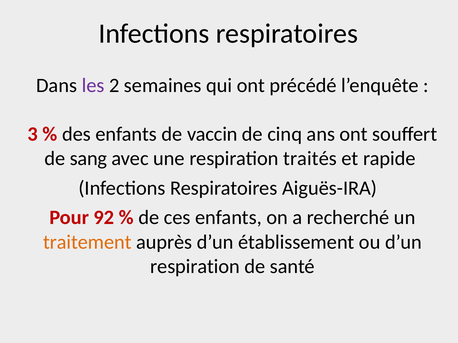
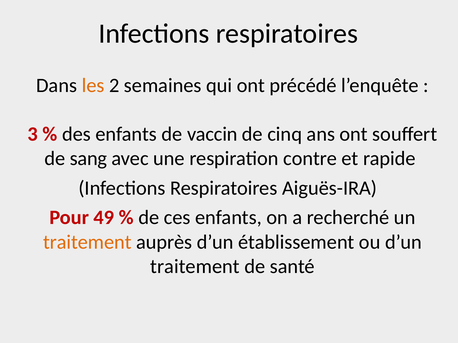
les colour: purple -> orange (93, 86)
traités: traités -> contre (310, 159)
92: 92 -> 49 (104, 218)
respiration: respiration -> traitement (195, 267)
